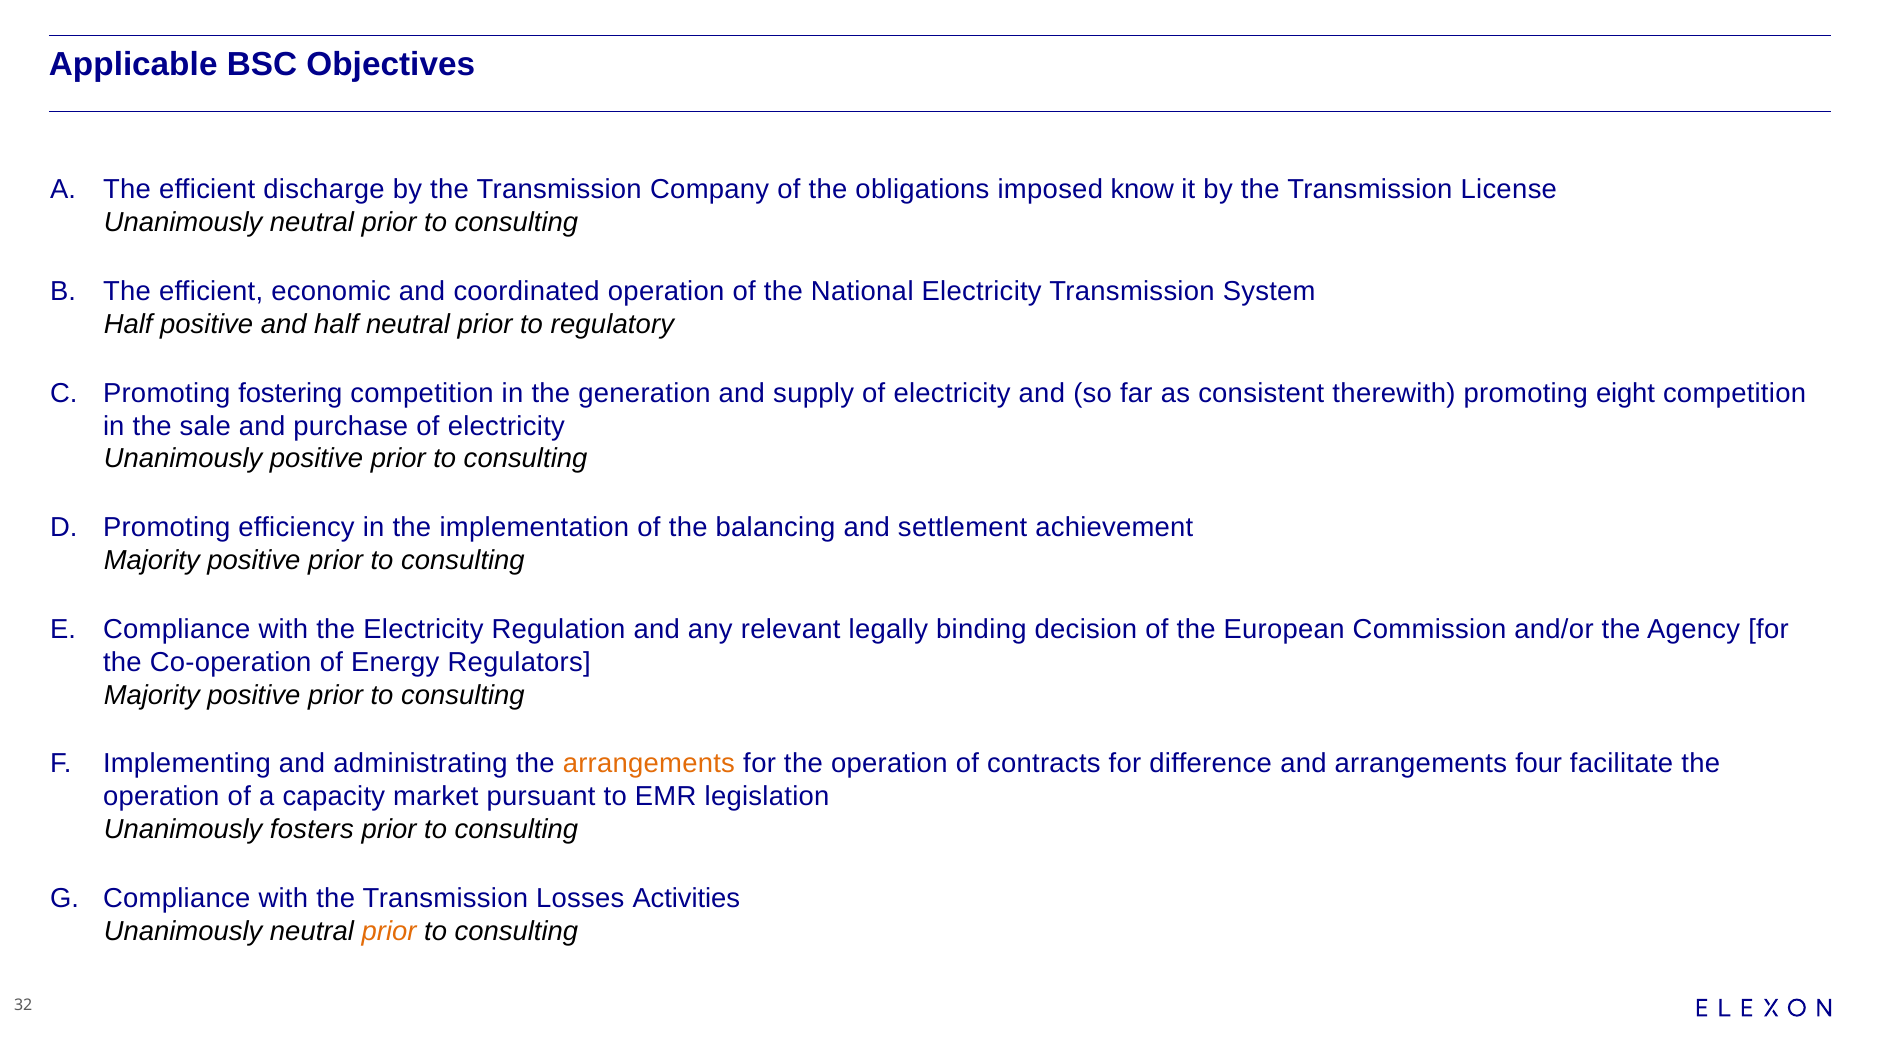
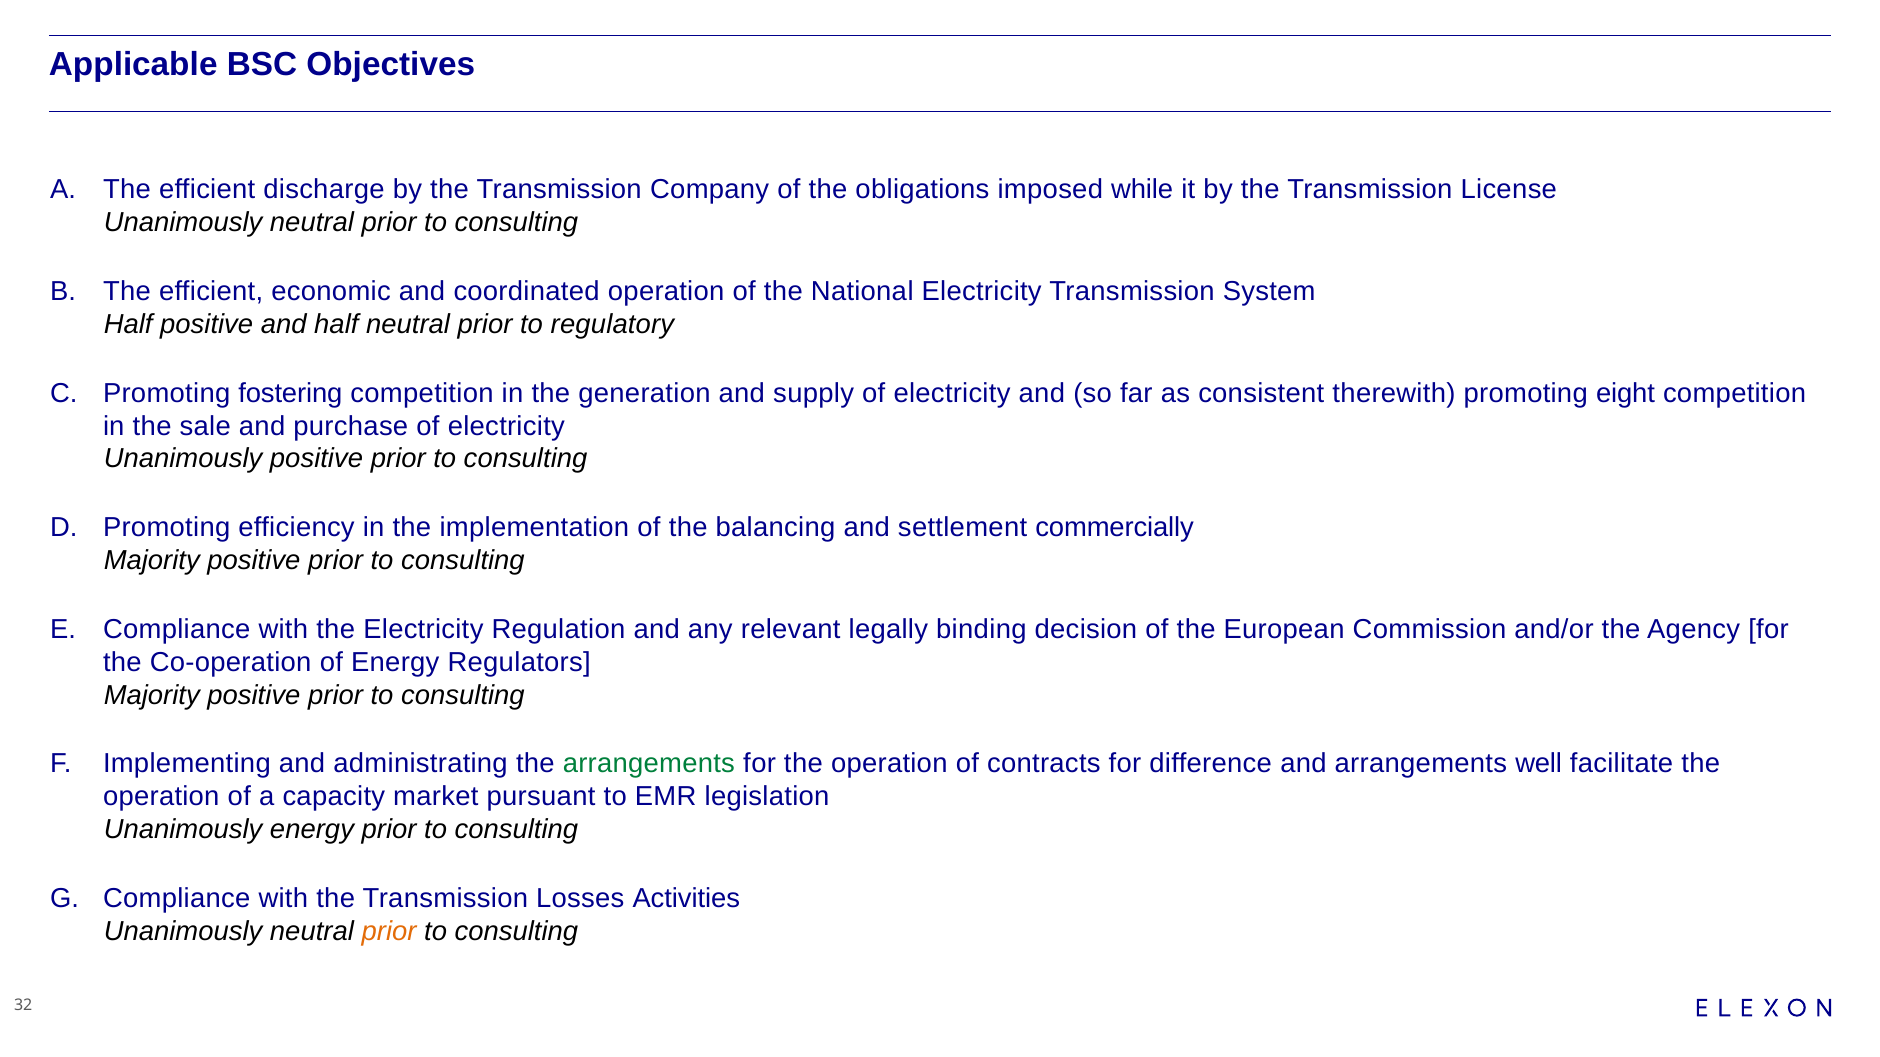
know: know -> while (1142, 190)
achievement: achievement -> commercially (1115, 528)
arrangements colour: orange -> green (649, 764)
four: four -> well (1539, 764)
Unanimously fosters: fosters -> energy (312, 830)
